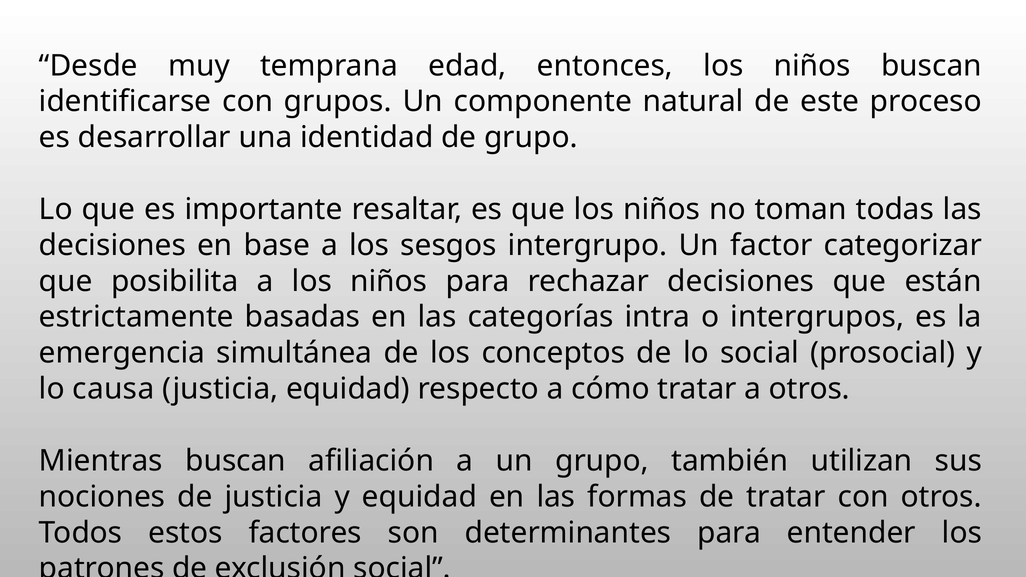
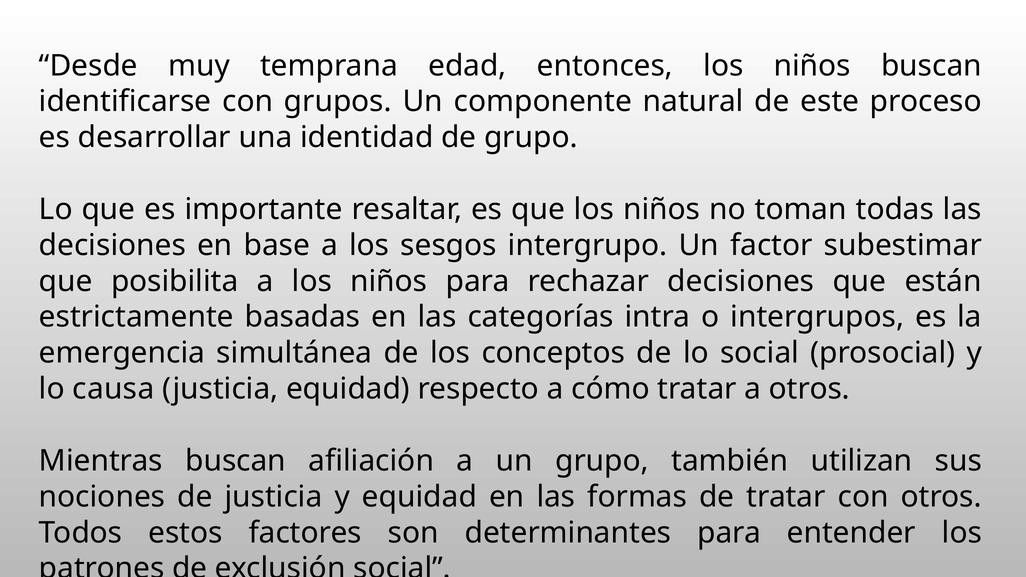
categorizar: categorizar -> subestimar (903, 245)
